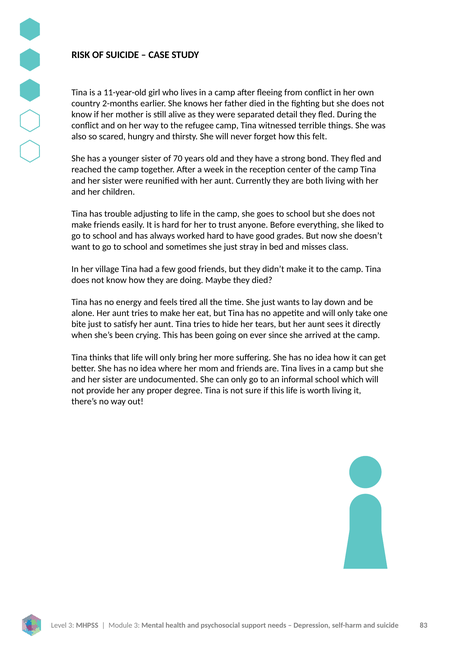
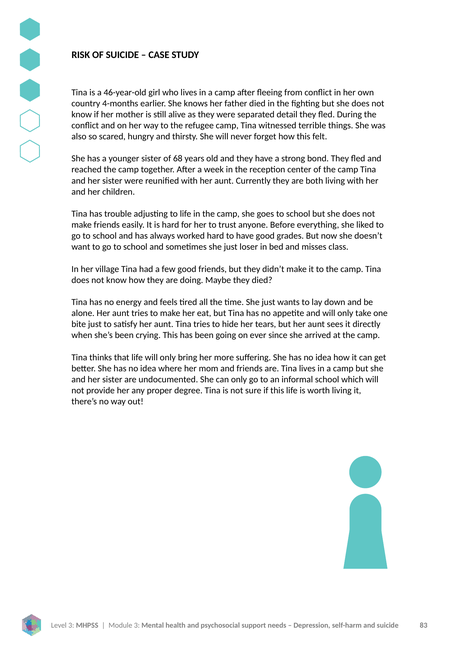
11-year-old: 11-year-old -> 46-year-old (125, 92)
2-months: 2-months -> 4-months (120, 103)
70: 70 -> 68 (178, 158)
stray: stray -> loser (249, 247)
